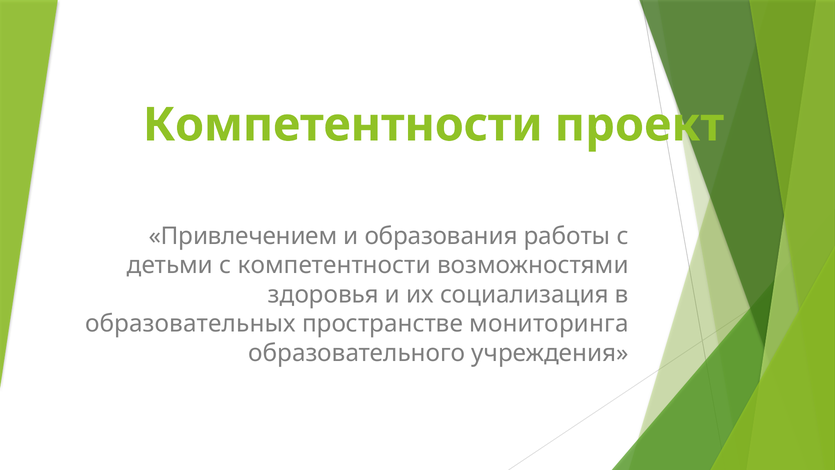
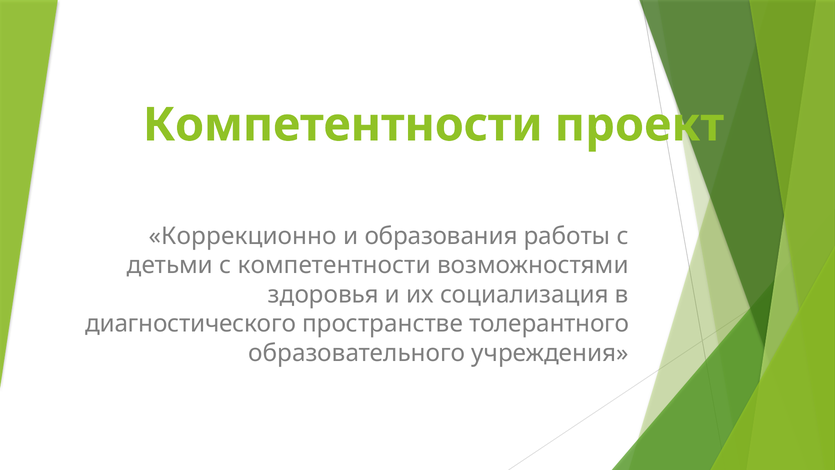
Привлечением: Привлечением -> Коррекционно (243, 236)
образовательных: образовательных -> диагностического (191, 324)
мониторинга: мониторинга -> толерантного (549, 324)
